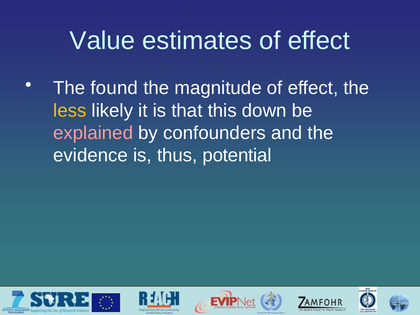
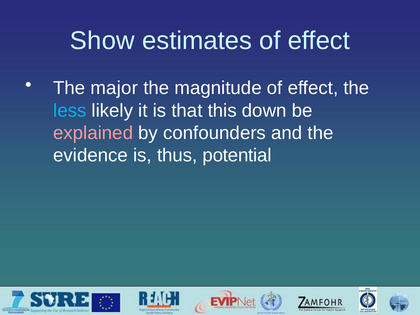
Value: Value -> Show (102, 41)
found: found -> major (114, 88)
less colour: yellow -> light blue (70, 111)
